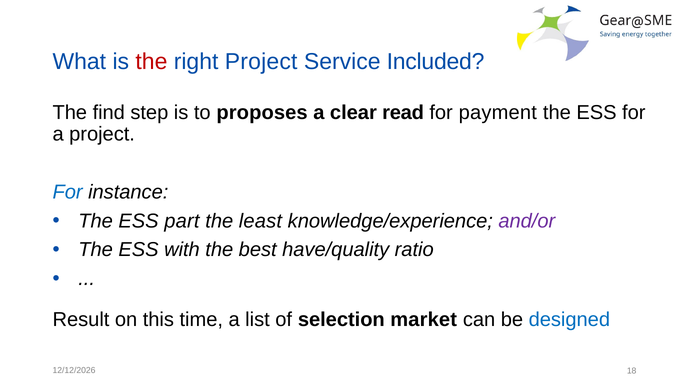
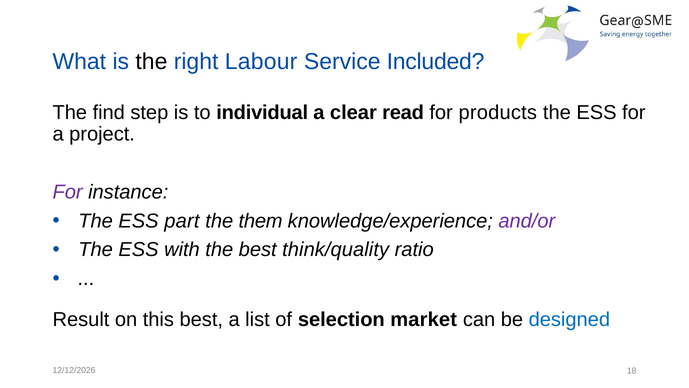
the colour: red -> black (151, 61)
right Project: Project -> Labour (261, 61)
proposes: proposes -> individual (262, 113)
payment: payment -> products (498, 113)
For colour: blue -> purple (68, 192)
least: least -> them (261, 221)
have/quality: have/quality -> think/quality (336, 250)
this time: time -> best (201, 319)
